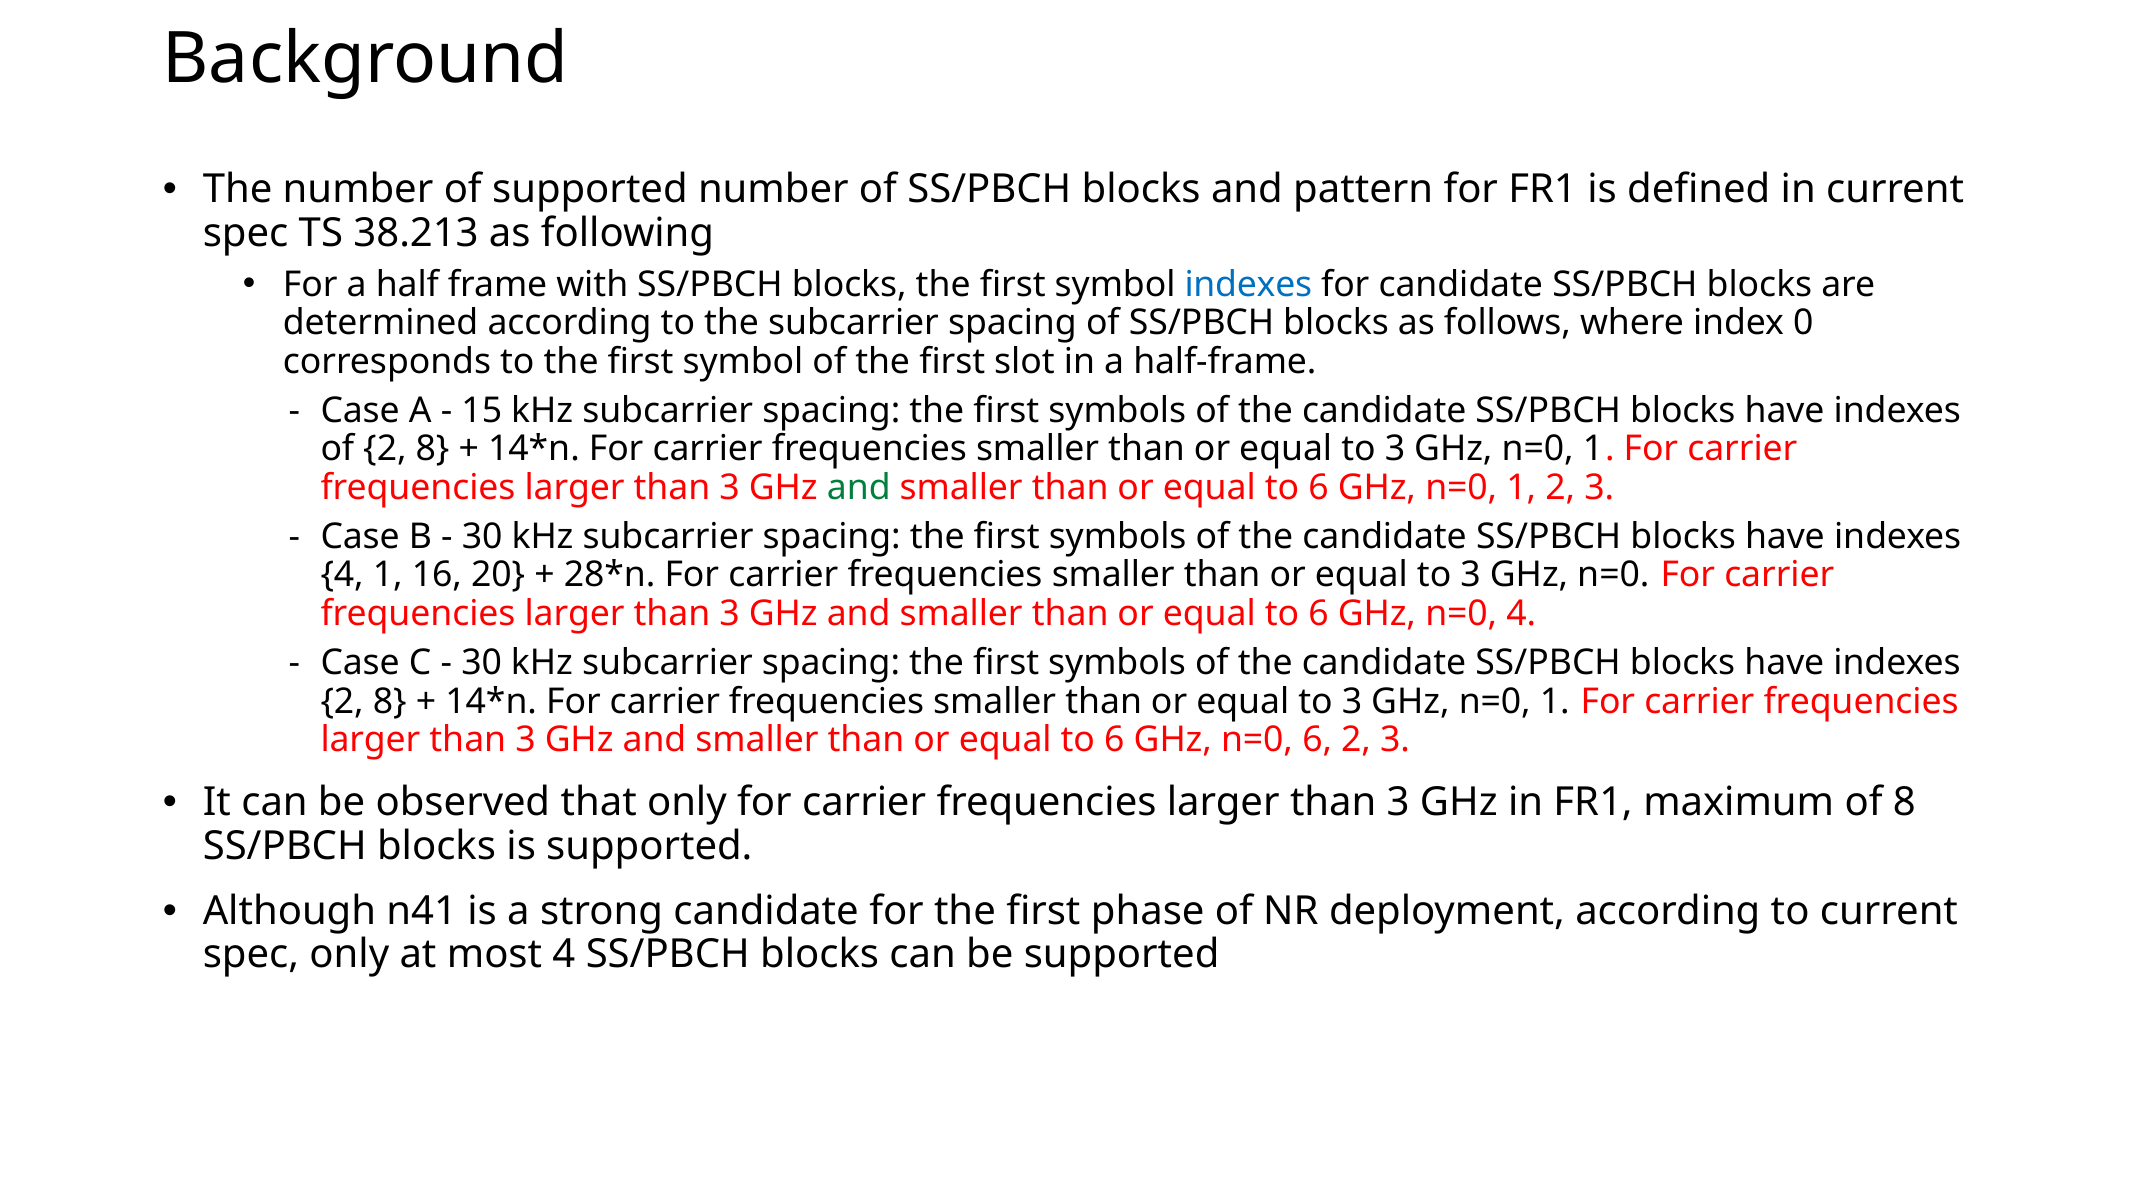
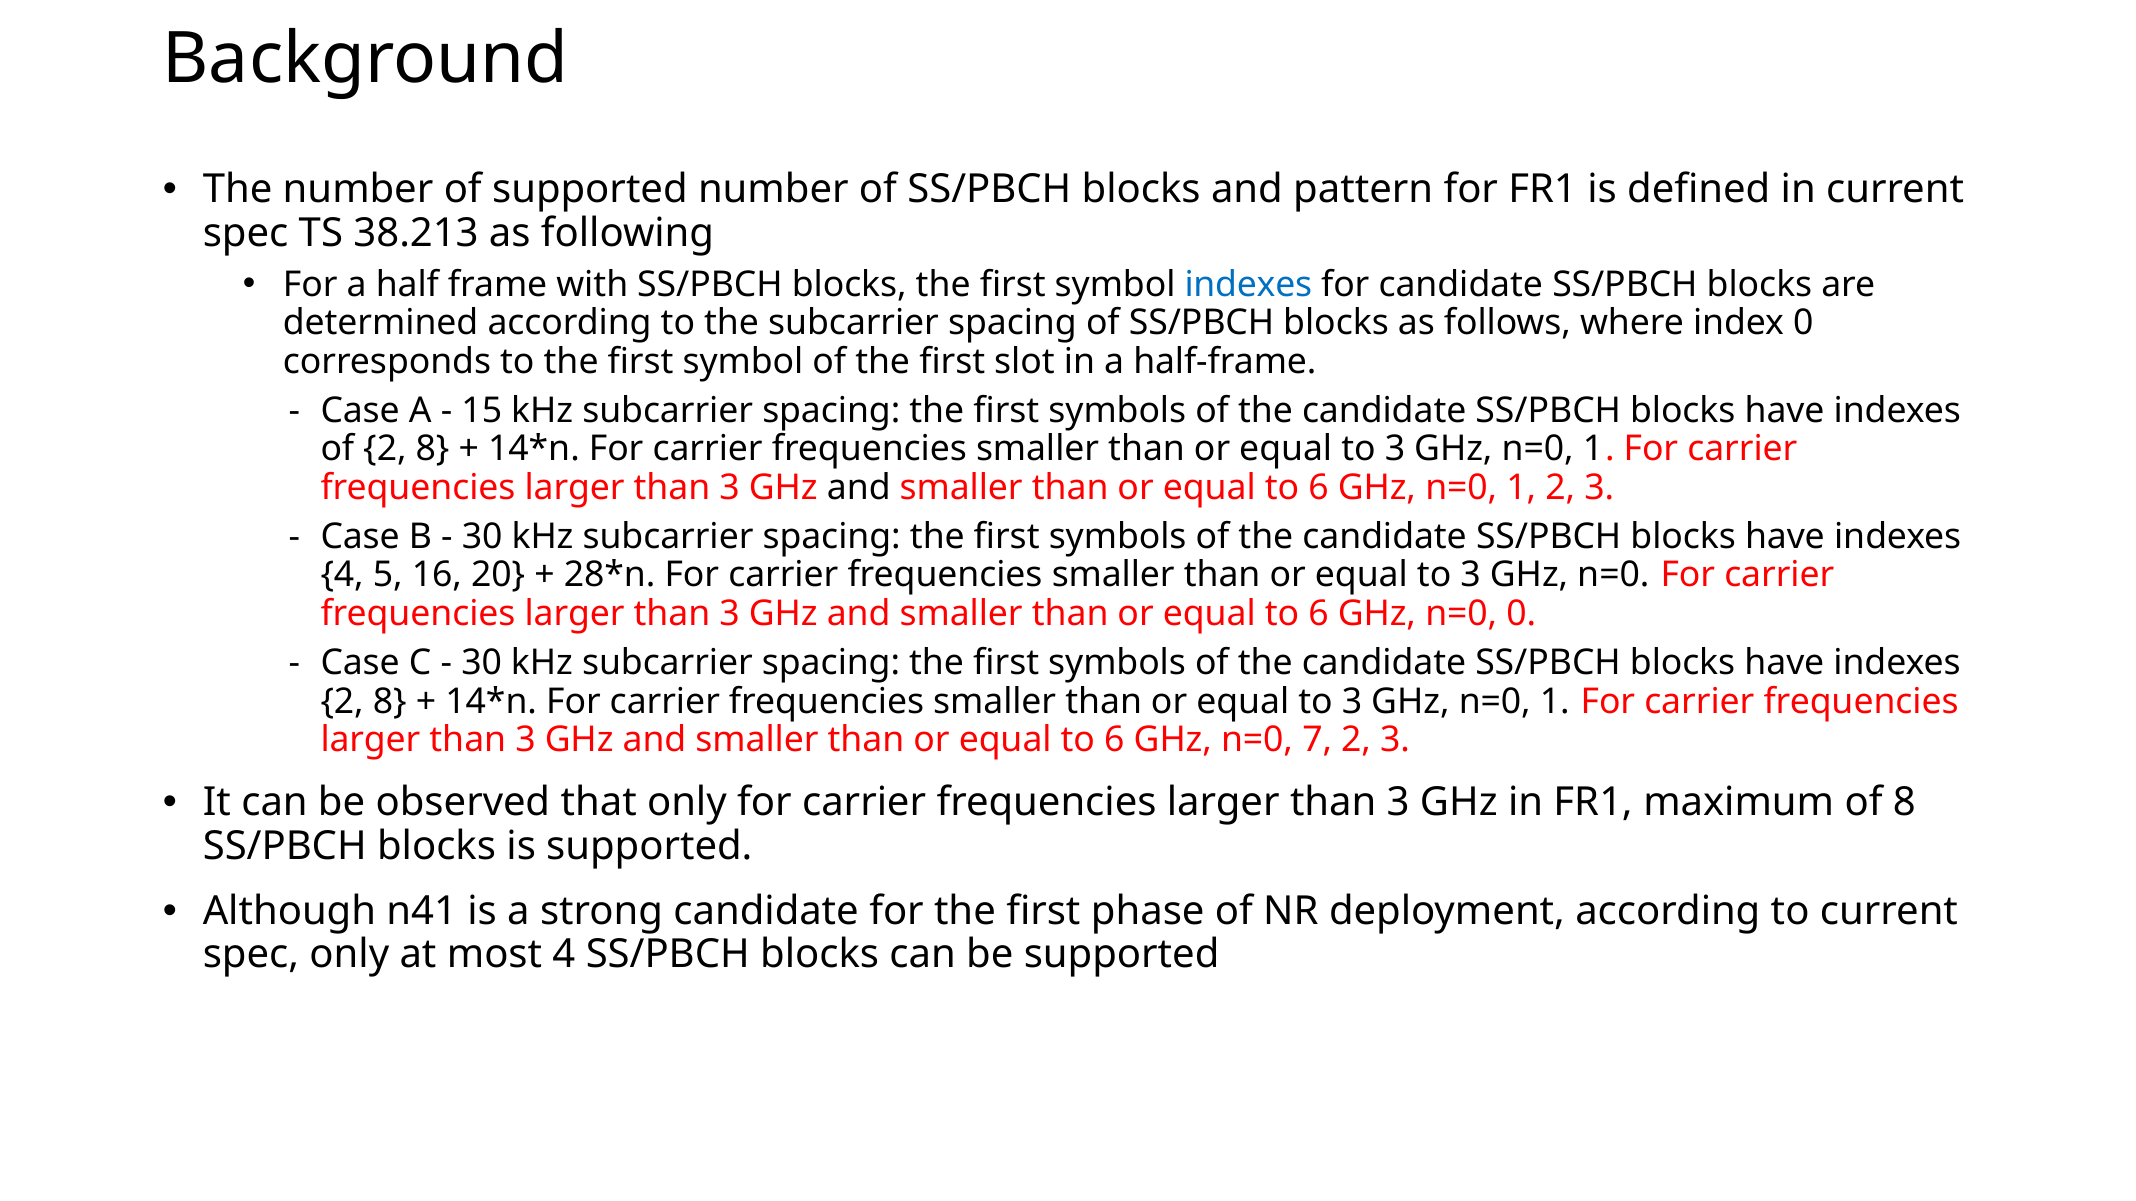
and colour: green -> black (859, 488)
4 1: 1 -> 5 (388, 575)
n=0 4: 4 -> 0 (1521, 614)
n=0 6: 6 -> 7 (1317, 740)
